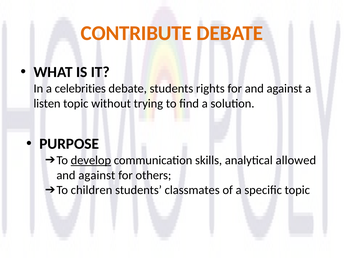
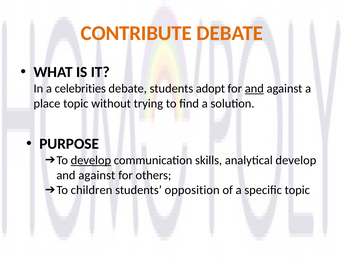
rights: rights -> adopt (210, 89)
and underline: none -> present (254, 89)
listen: listen -> place (47, 103)
analytical allowed: allowed -> develop (296, 160)
classmates: classmates -> opposition (192, 190)
